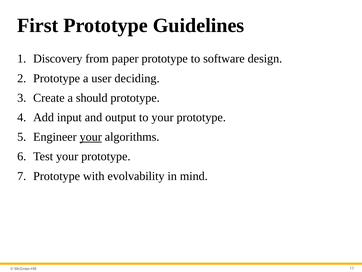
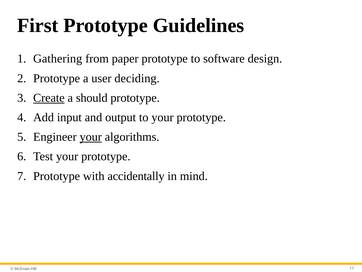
Discovery: Discovery -> Gathering (58, 59)
Create underline: none -> present (49, 98)
evolvability: evolvability -> accidentally (136, 176)
